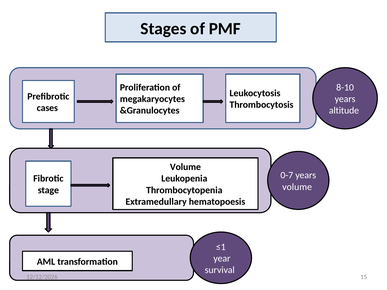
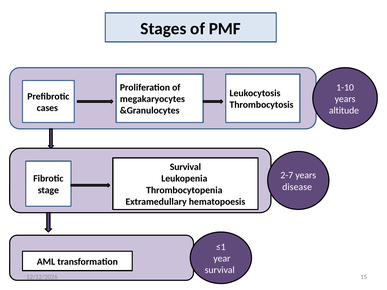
8-10: 8-10 -> 1-10 (345, 87)
Volume: Volume -> Survival (185, 167)
0-7: 0-7 -> 2-7 (287, 175)
volume: volume -> disease (297, 187)
